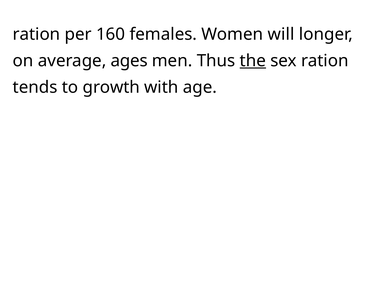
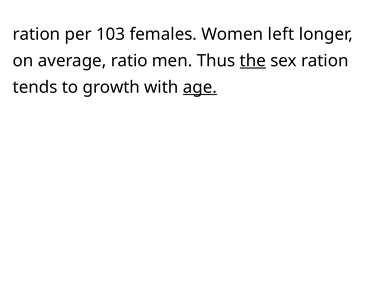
160: 160 -> 103 (111, 34)
will: will -> left (281, 34)
ages: ages -> ratio (129, 61)
age underline: none -> present (200, 87)
